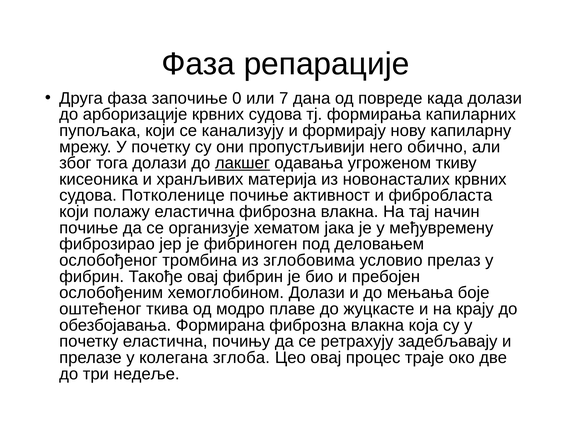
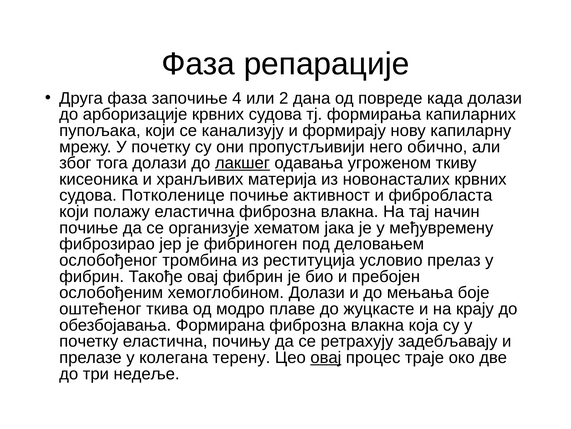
0: 0 -> 4 (237, 98)
7: 7 -> 2 (284, 98)
зглобовима: зглобовима -> реституција (309, 260)
зглоба: зглоба -> терену (241, 357)
овај underline: none -> present (326, 357)
